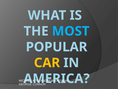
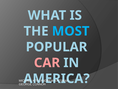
CAR colour: yellow -> pink (47, 62)
